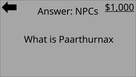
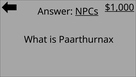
NPCs underline: none -> present (87, 11)
